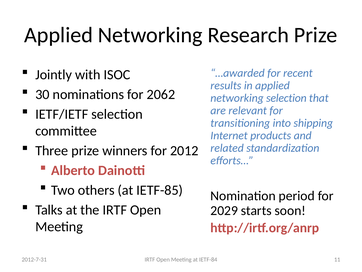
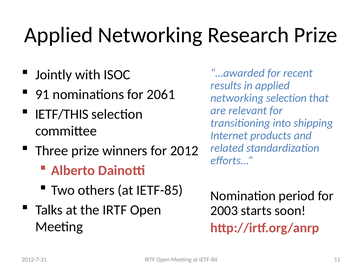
30: 30 -> 91 (42, 94)
2062: 2062 -> 2061 (161, 94)
IETF/IETF: IETF/IETF -> IETF/THIS (62, 114)
2029: 2029 -> 2003 (224, 210)
